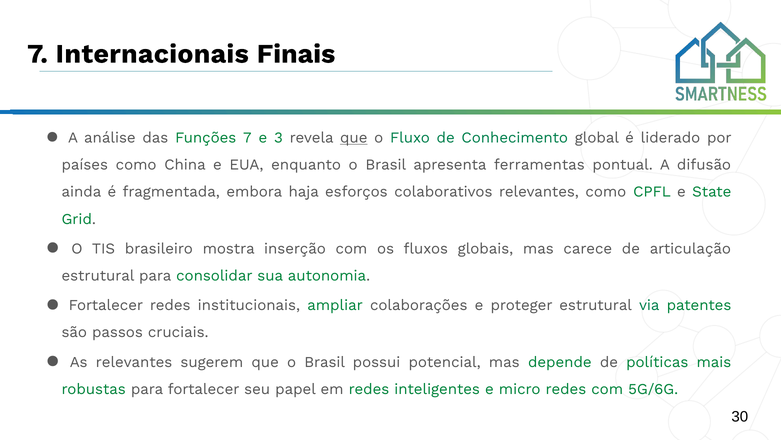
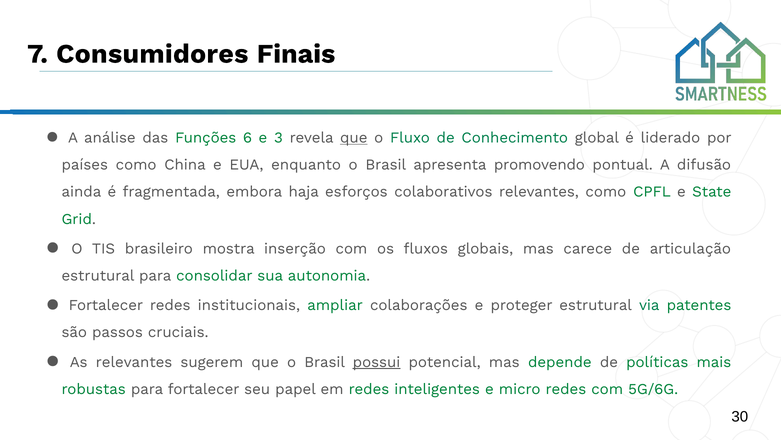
Internacionais: Internacionais -> Consumidores (152, 54)
Funções 7: 7 -> 6 (247, 138)
ferramentas: ferramentas -> promovendo (539, 165)
possui underline: none -> present (377, 362)
